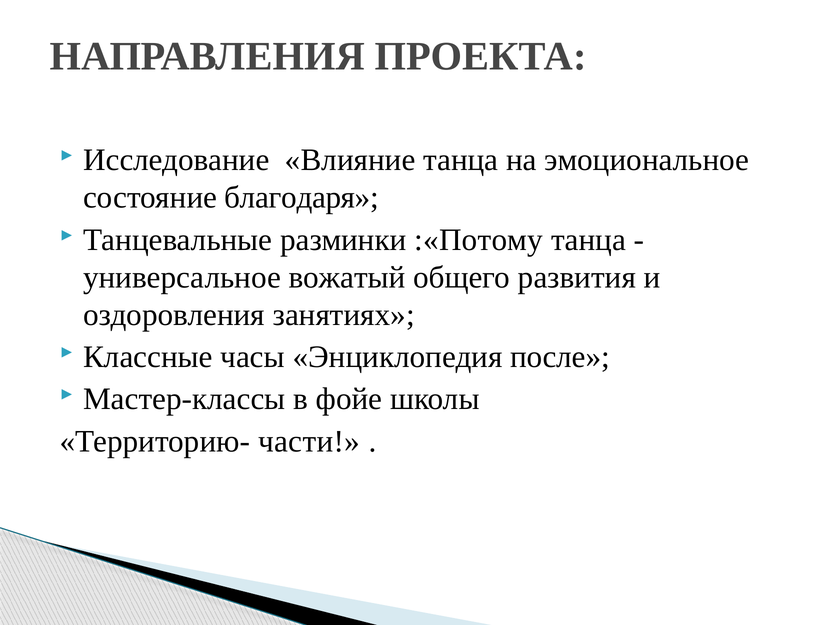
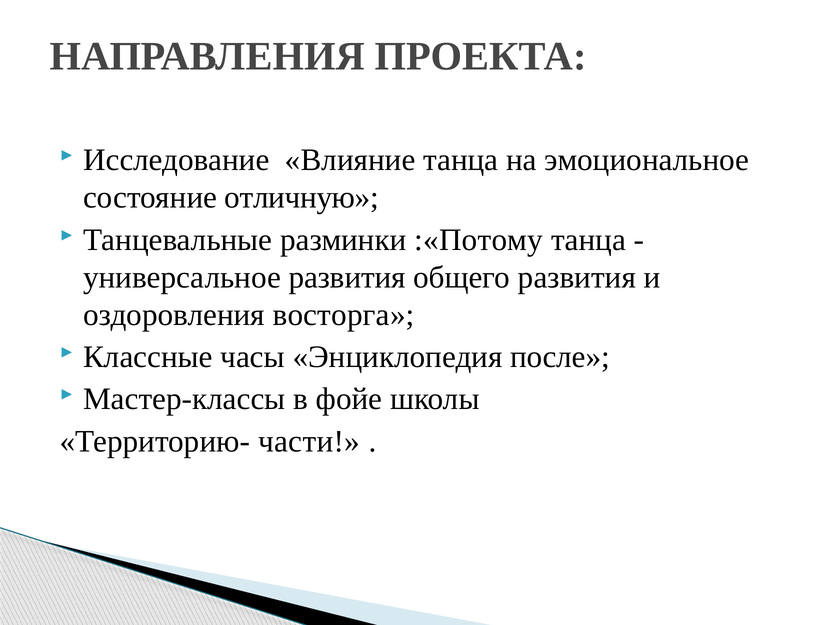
благодаря: благодаря -> отличную (302, 198)
универсальное вожатый: вожатый -> развития (347, 277)
занятиях: занятиях -> восторга (344, 315)
